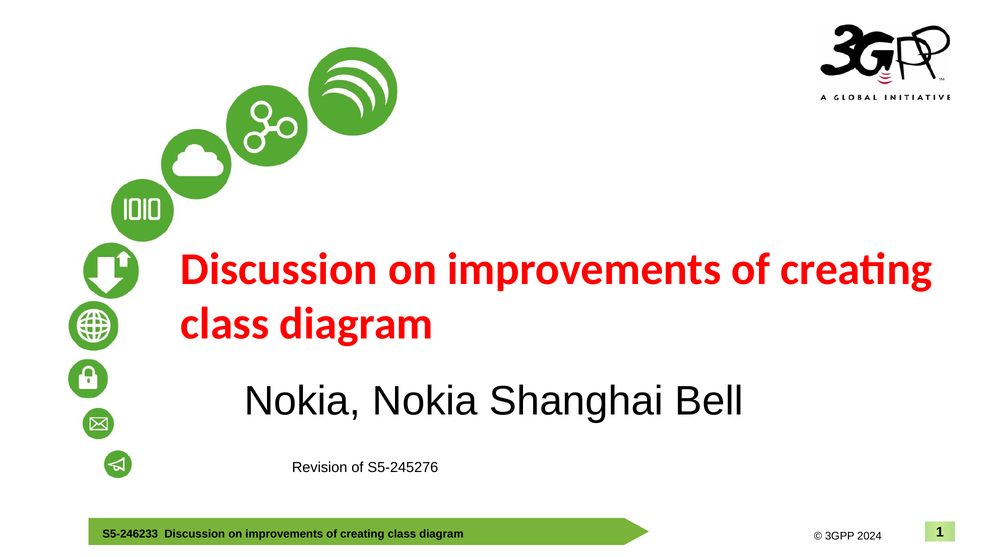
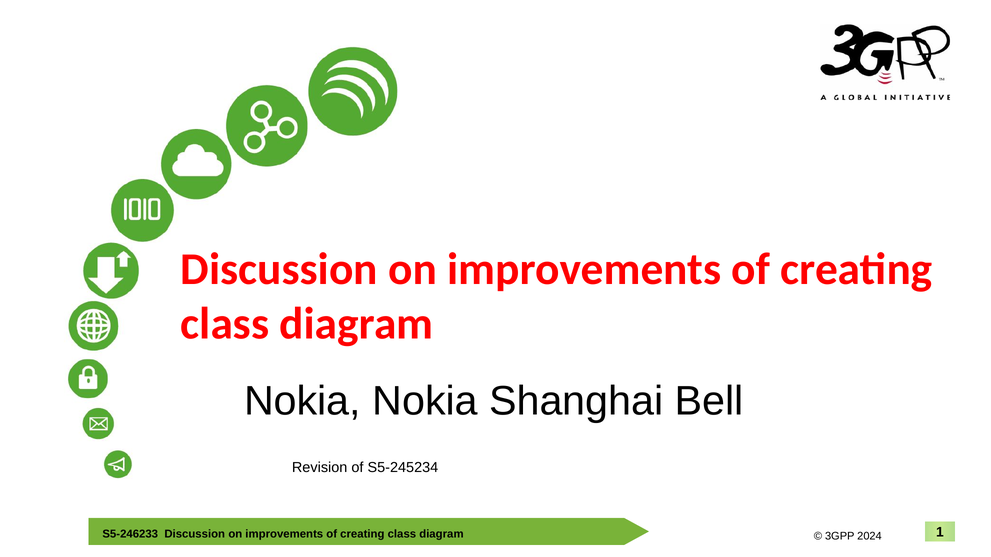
S5-245276: S5-245276 -> S5-245234 (403, 468)
